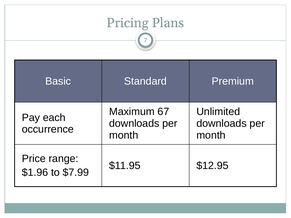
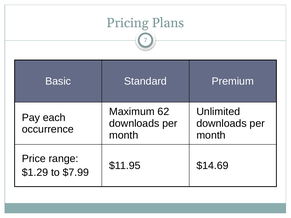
67: 67 -> 62 (163, 112)
$12.95: $12.95 -> $14.69 (212, 166)
$1.96: $1.96 -> $1.29 (35, 173)
